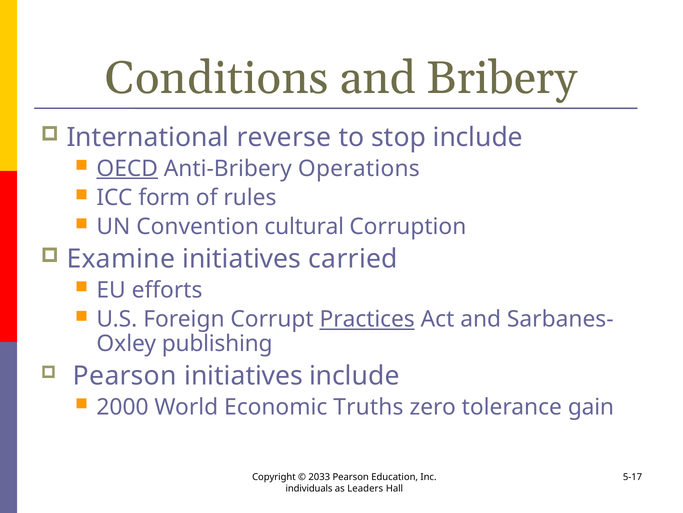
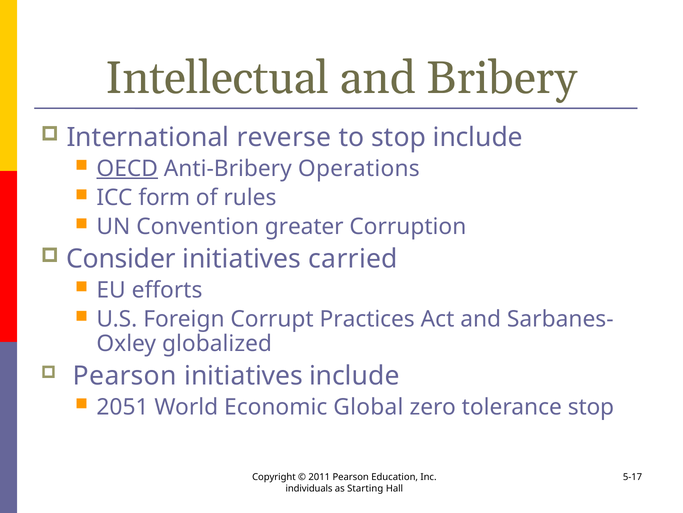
Conditions: Conditions -> Intellectual (217, 78)
cultural: cultural -> greater (304, 227)
Examine: Examine -> Consider (121, 259)
Practices underline: present -> none (367, 319)
publishing: publishing -> globalized (217, 343)
2000: 2000 -> 2051 (123, 407)
Truths: Truths -> Global (368, 407)
tolerance gain: gain -> stop (591, 407)
2033: 2033 -> 2011 (319, 477)
Leaders: Leaders -> Starting (365, 488)
